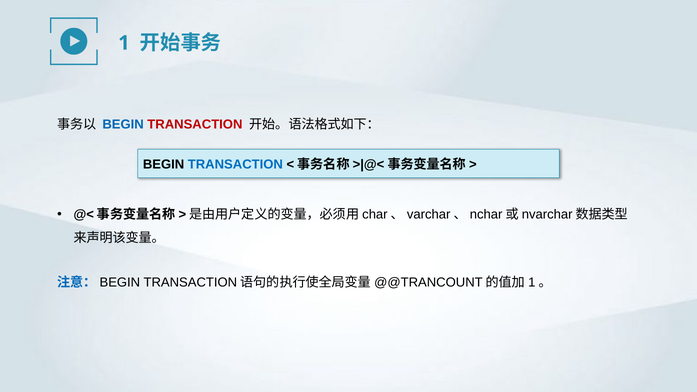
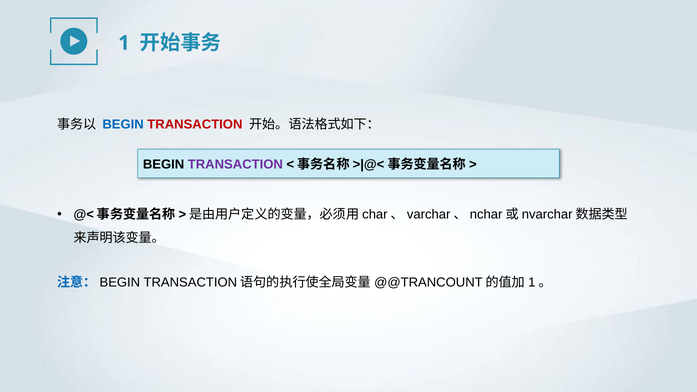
TRANSACTION colour: blue -> purple (235, 164)
